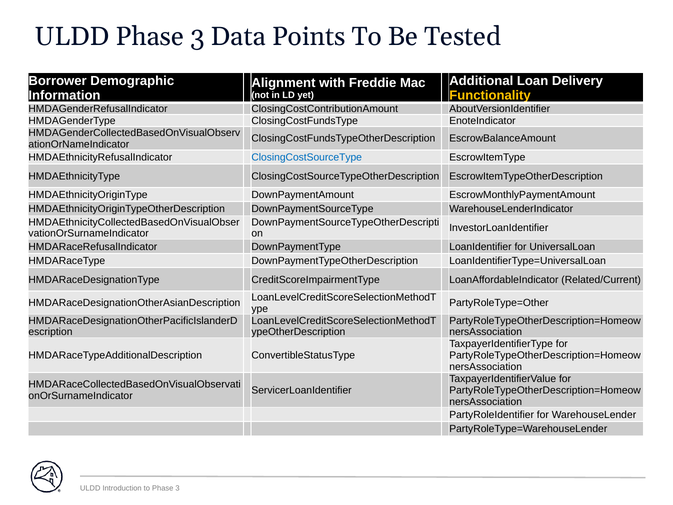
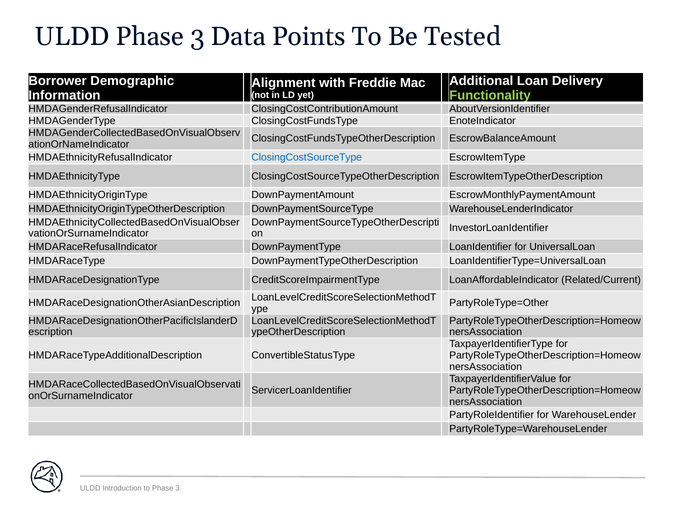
Functionality colour: yellow -> light green (490, 95)
